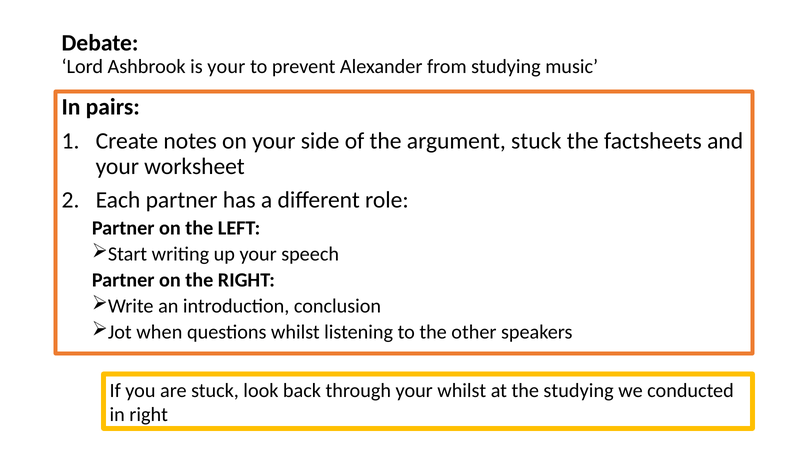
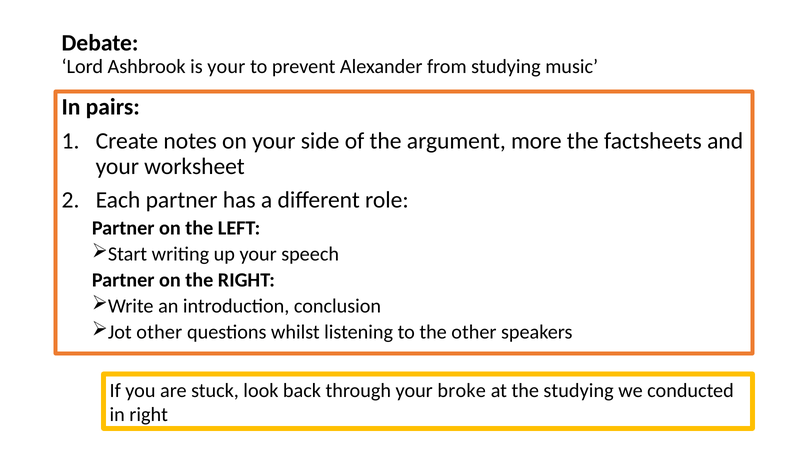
argument stuck: stuck -> more (536, 141)
Jot when: when -> other (159, 332)
your whilst: whilst -> broke (462, 391)
